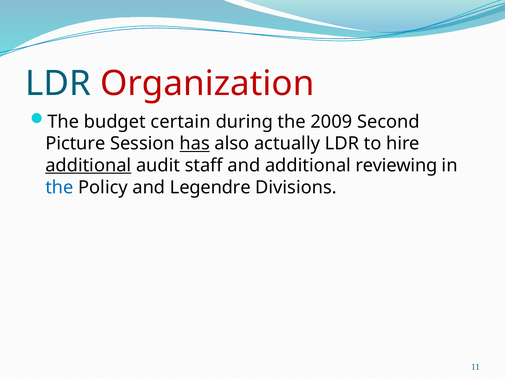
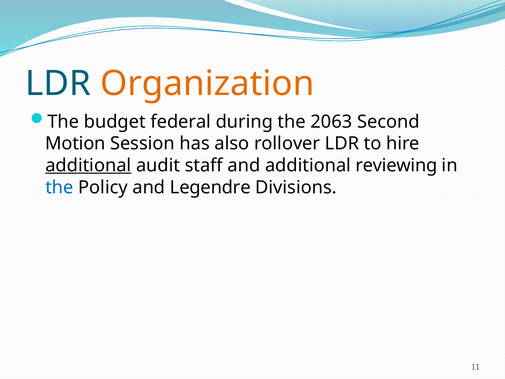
Organization colour: red -> orange (207, 83)
certain: certain -> federal (181, 122)
2009: 2009 -> 2063 (331, 122)
Picture: Picture -> Motion (75, 143)
has underline: present -> none (195, 143)
actually: actually -> rollover (287, 143)
